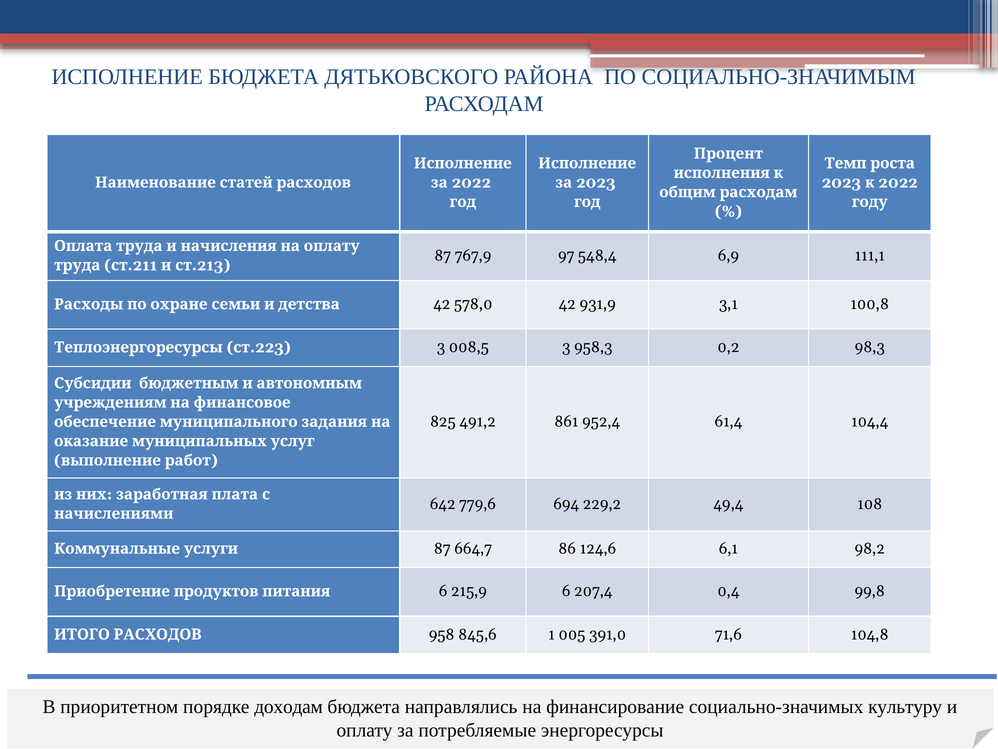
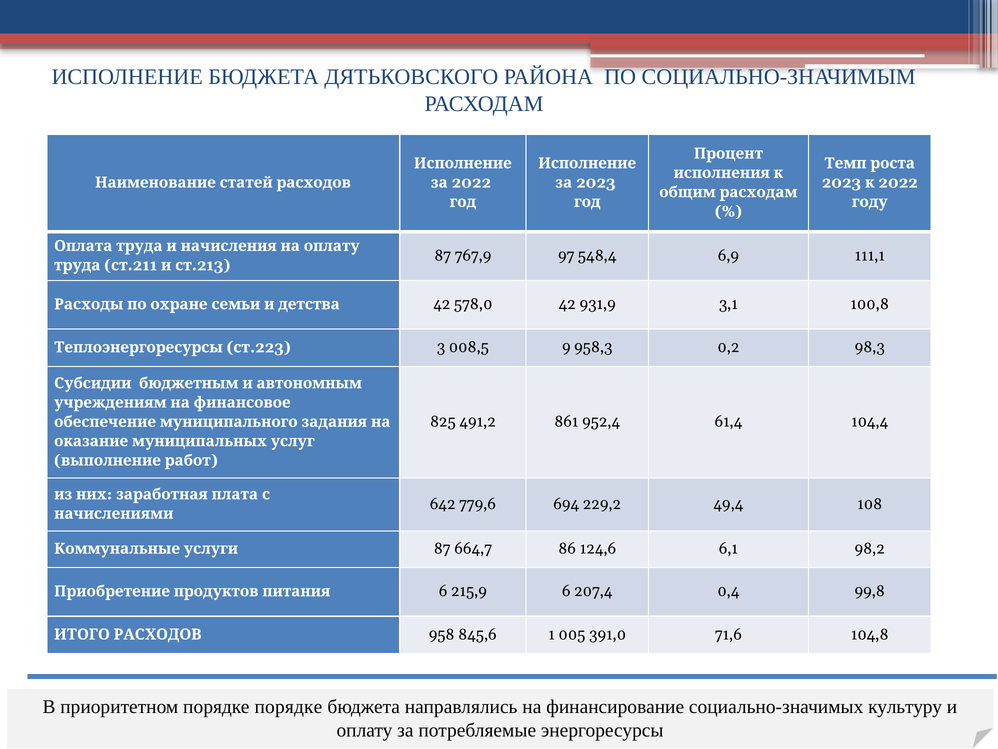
008,5 3: 3 -> 9 (566, 347)
порядке доходам: доходам -> порядке (288, 707)
